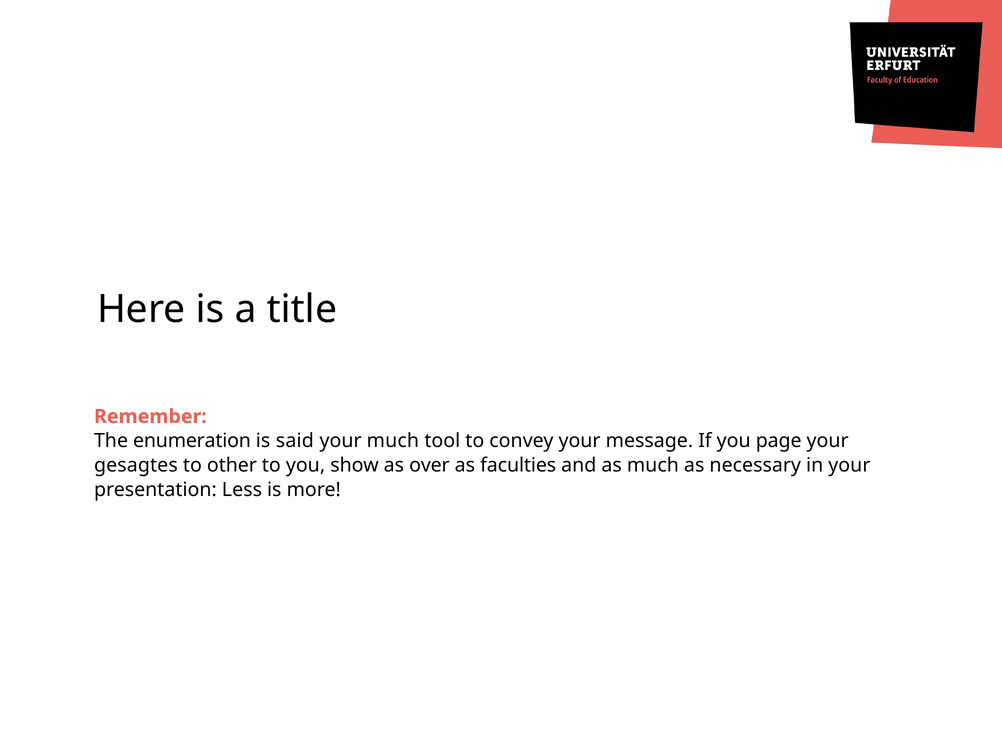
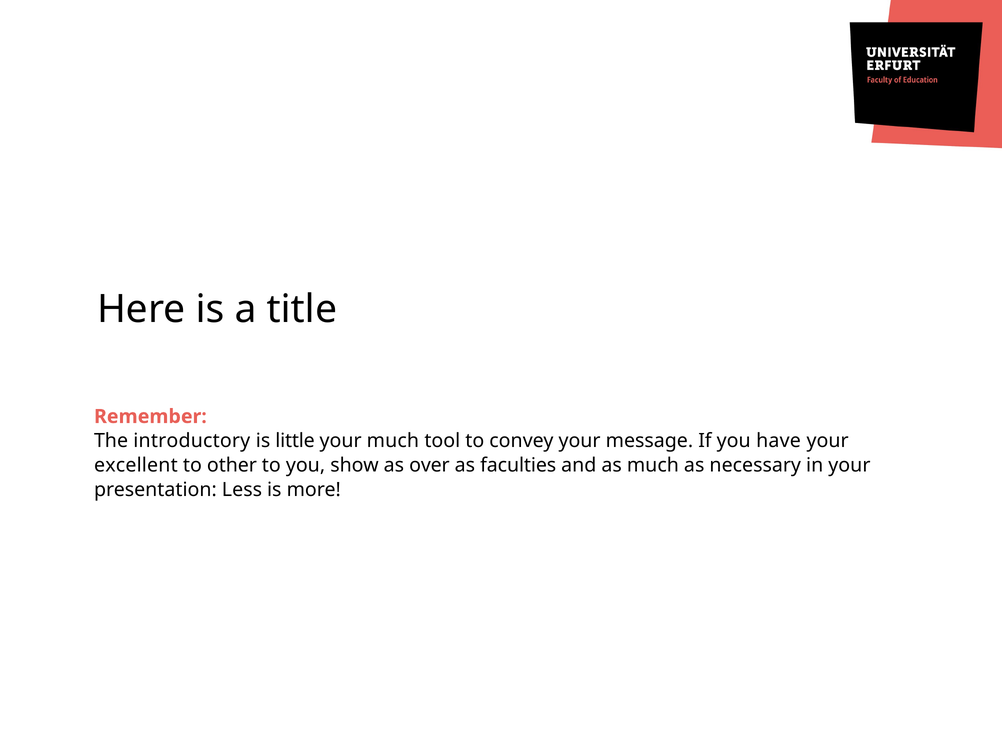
enumeration: enumeration -> introductory (192, 441)
said: said -> little (295, 441)
page: page -> have (779, 441)
gesagtes: gesagtes -> excellent (136, 465)
